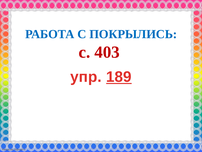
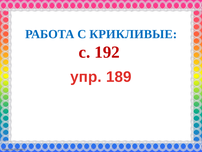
ПОКРЫЛИСЬ: ПОКРЫЛИСЬ -> КРИКЛИВЫЕ (133, 34)
403: 403 -> 192 (107, 52)
189 underline: present -> none (119, 77)
